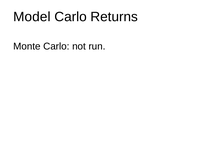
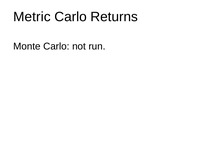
Model: Model -> Metric (32, 17)
